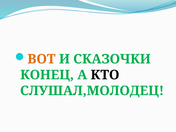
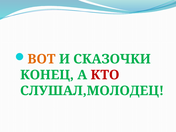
КТО colour: black -> red (105, 75)
